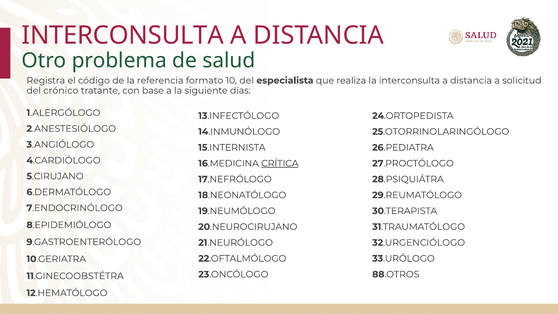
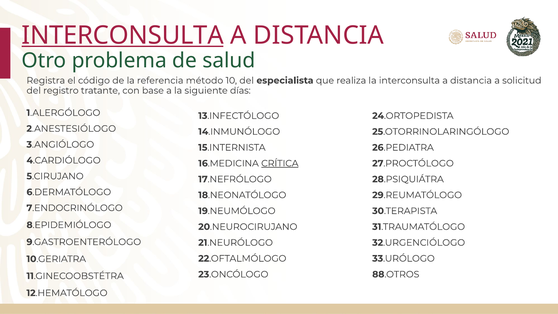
INTERCONSULTA underline: none -> present (123, 35)
formato: formato -> método (205, 80)
crónico: crónico -> registro (61, 91)
